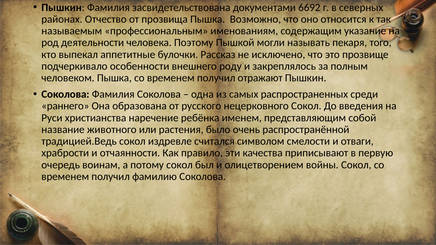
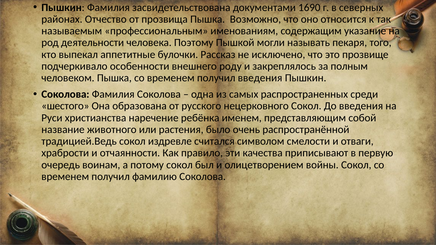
6692: 6692 -> 1690 (309, 7)
получил отражают: отражают -> введения (260, 78)
раннего: раннего -> шестого (65, 106)
